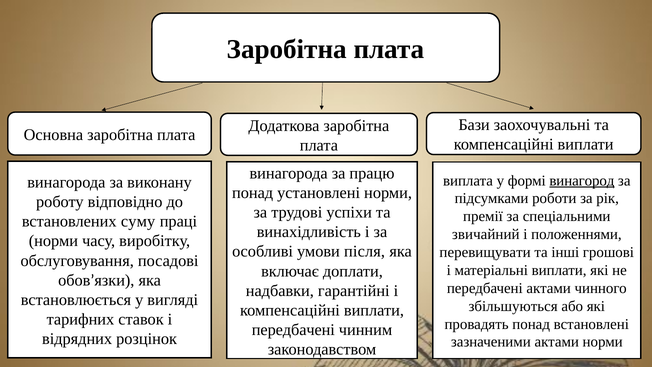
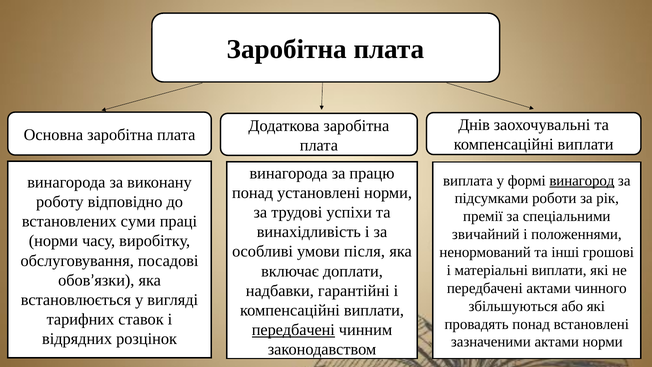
Бази: Бази -> Днів (474, 125)
суму: суму -> суми (138, 221)
перевищувати: перевищувати -> ненормований (485, 252)
передбачені underline: none -> present (293, 330)
